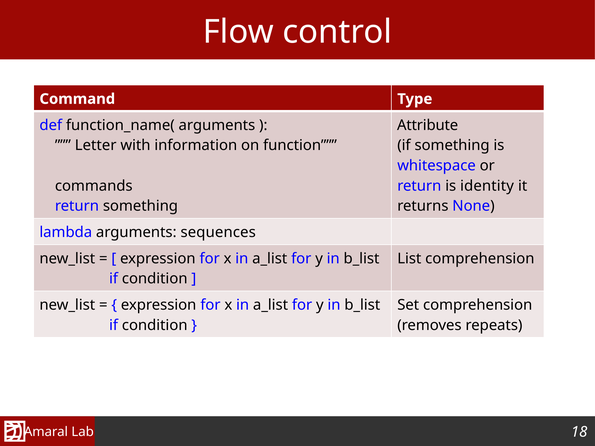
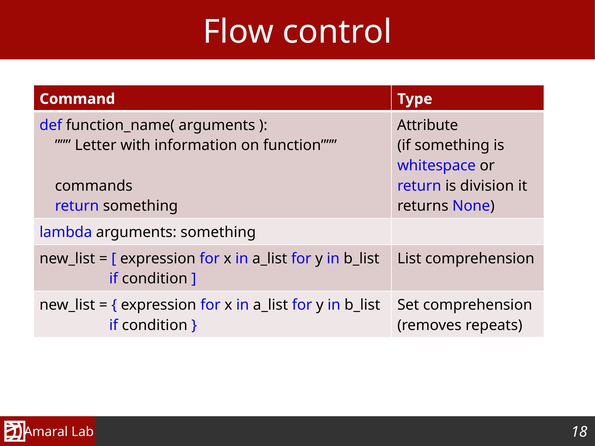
identity: identity -> division (487, 186)
arguments sequences: sequences -> something (218, 232)
